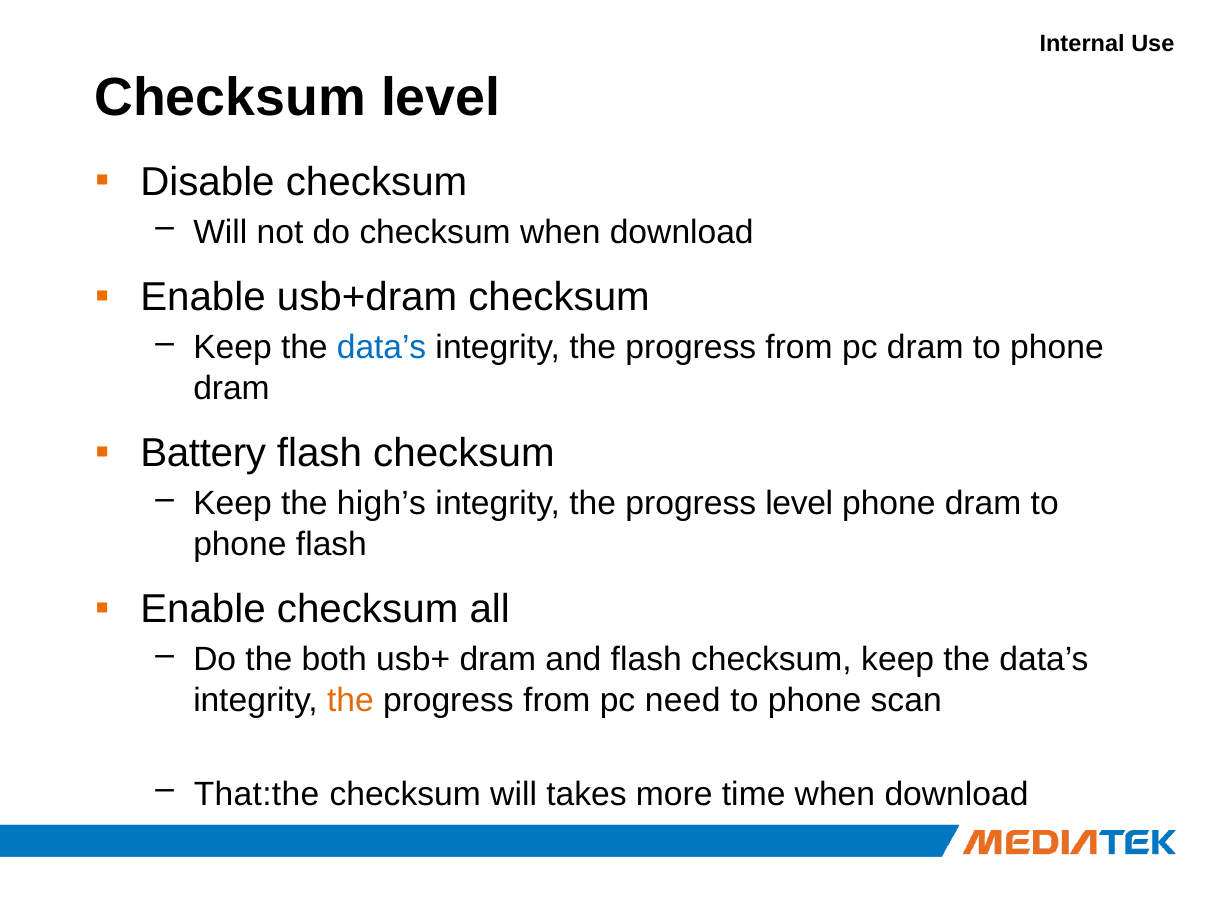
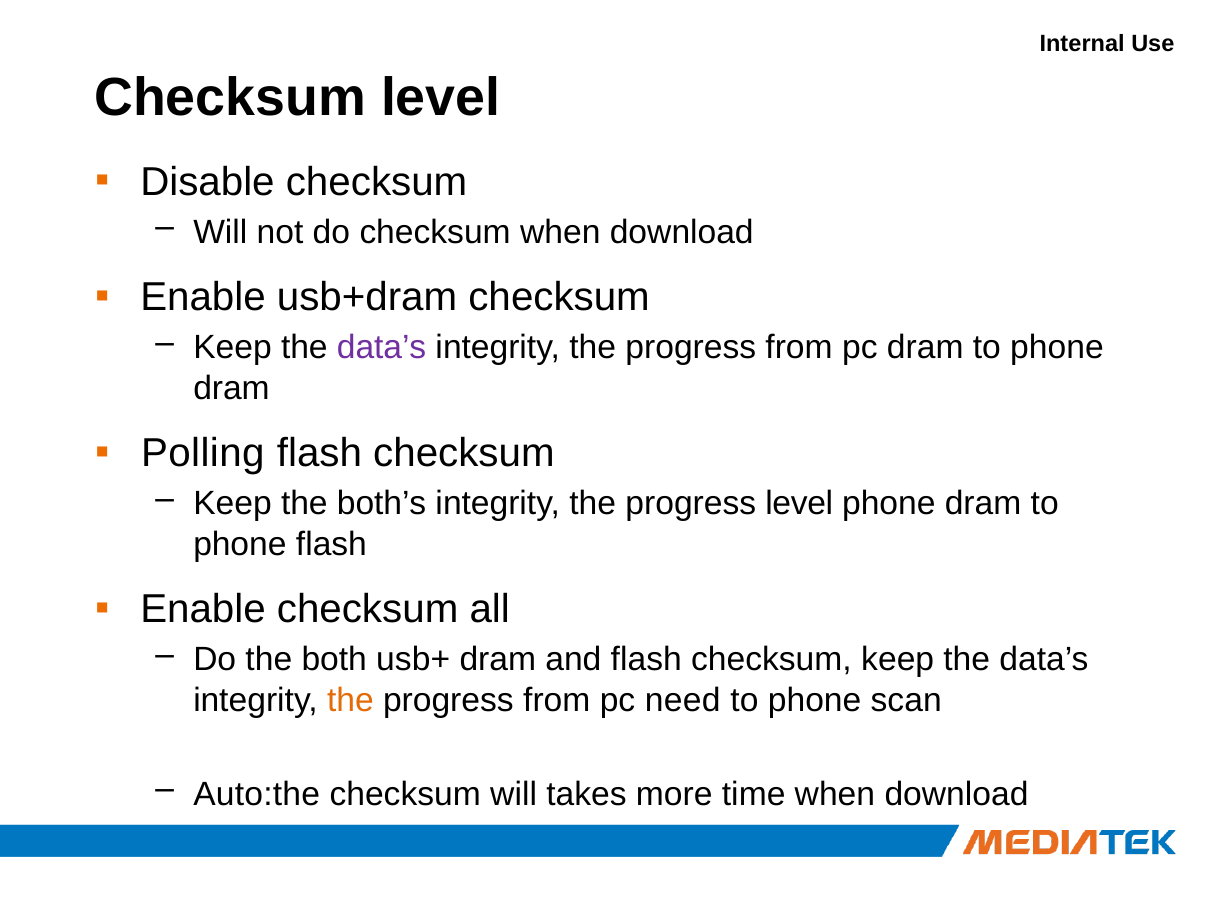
data’s colour: blue -> purple (382, 348)
Battery: Battery -> Polling (203, 453)
high’s: high’s -> both’s (382, 504)
That:the: That:the -> Auto:the (257, 794)
